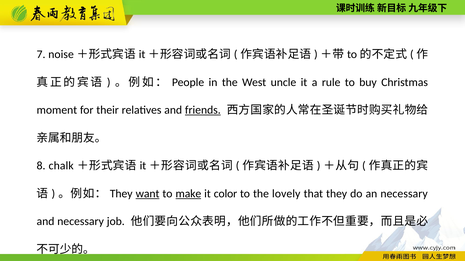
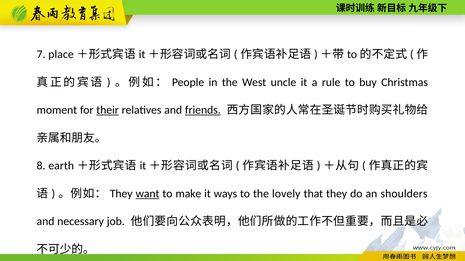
noise: noise -> place (61, 54)
their underline: none -> present (108, 110)
chalk: chalk -> earth (61, 166)
make underline: present -> none (188, 194)
color: color -> ways (225, 194)
an necessary: necessary -> shoulders (404, 194)
